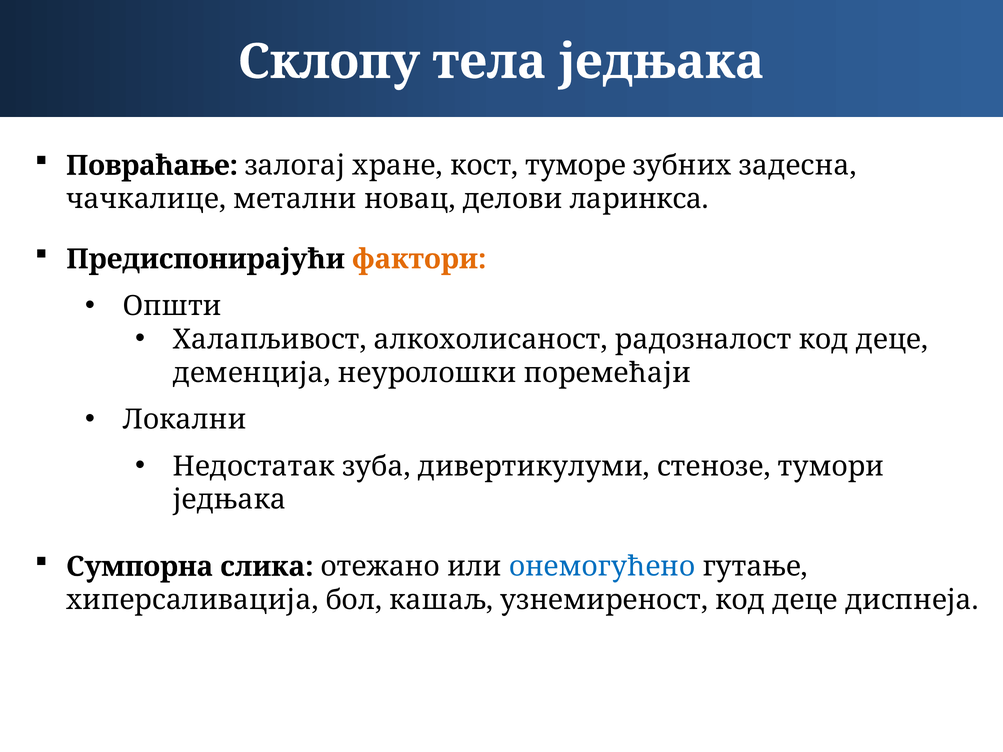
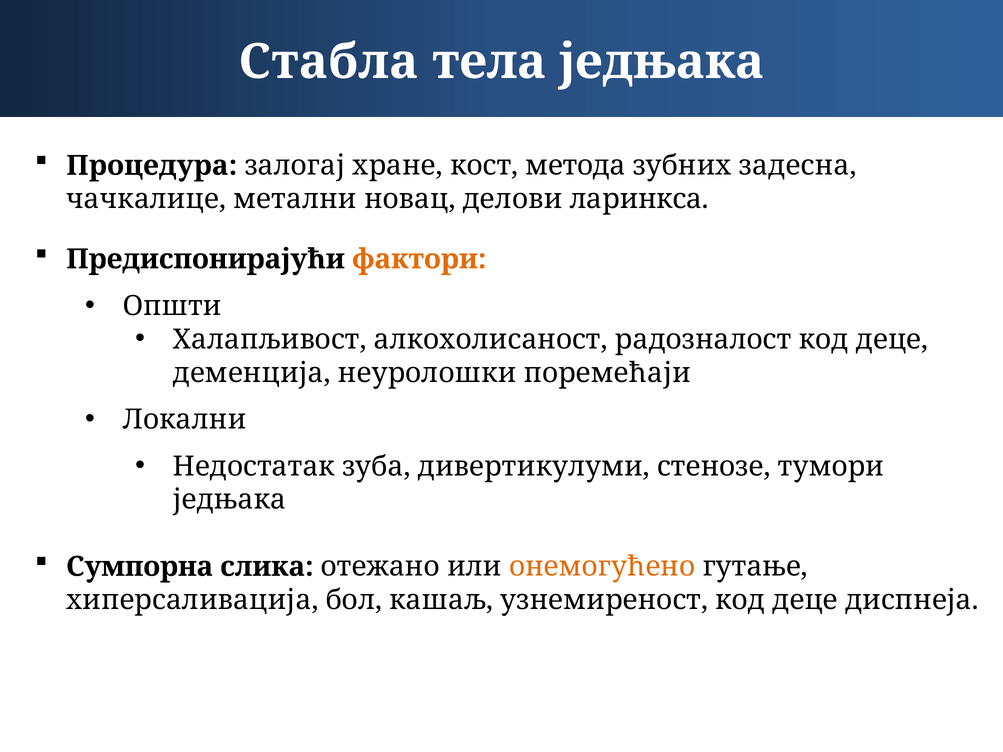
Склопу: Склопу -> Стабла (329, 62)
Повраћање: Повраћање -> Процедура (152, 166)
туморе: туморе -> метода (576, 166)
онемогућено colour: blue -> orange (602, 567)
